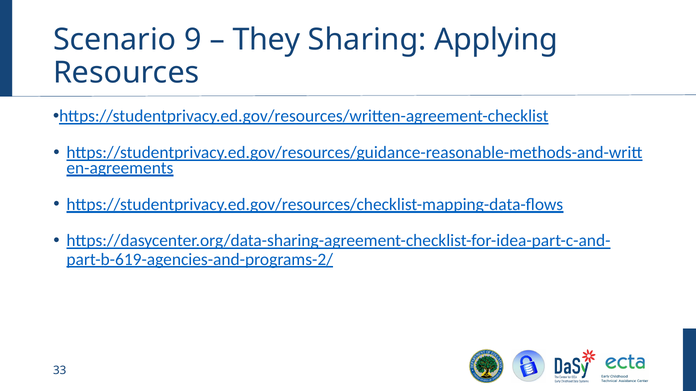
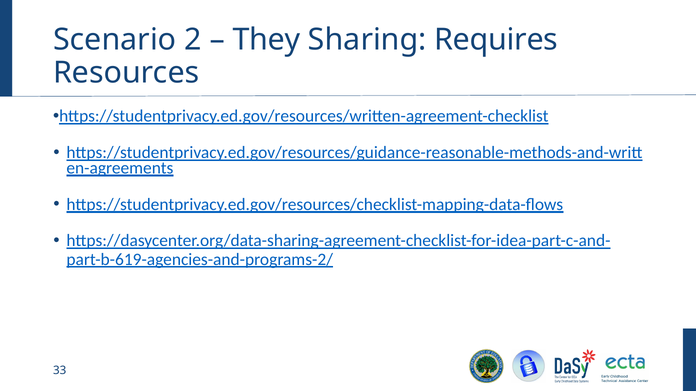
9: 9 -> 2 (193, 40)
Applying: Applying -> Requires (496, 40)
